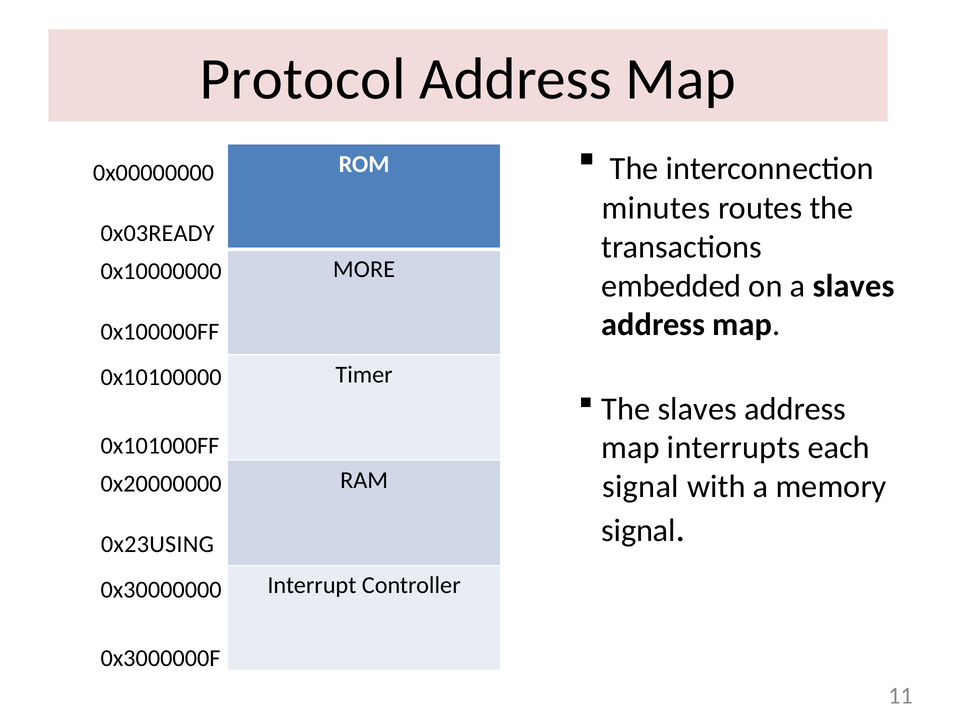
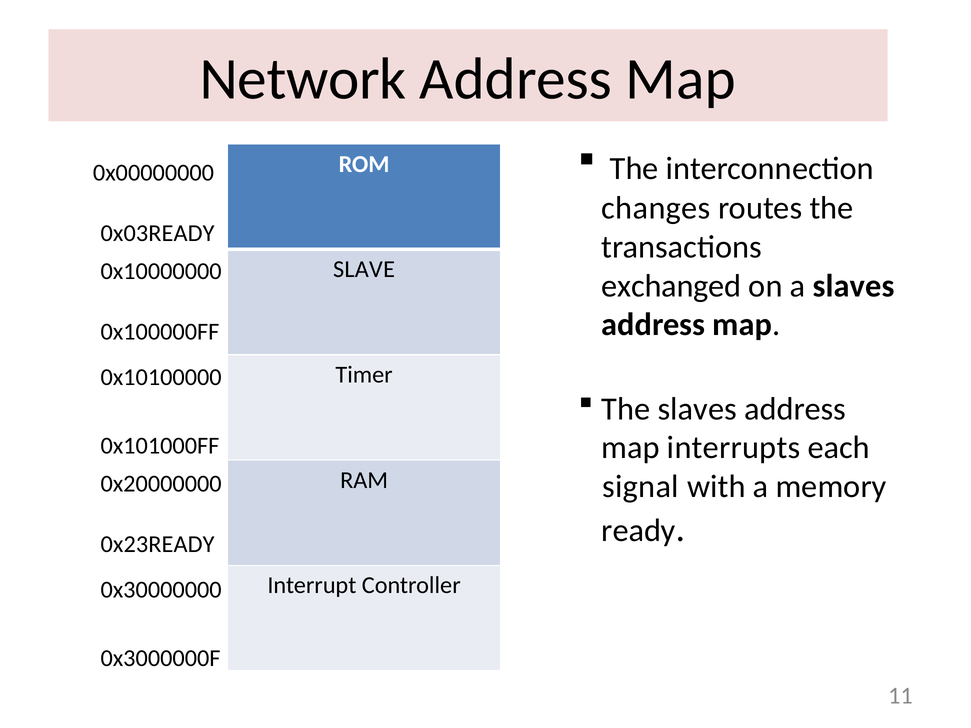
Protocol: Protocol -> Network (303, 79)
minutes: minutes -> changes (656, 208)
MORE: MORE -> SLAVE (364, 269)
embedded: embedded -> exchanged (671, 286)
signal: signal -> ready (638, 531)
0x23USING: 0x23USING -> 0x23READY (158, 544)
